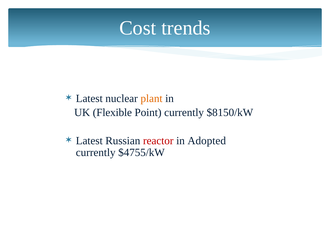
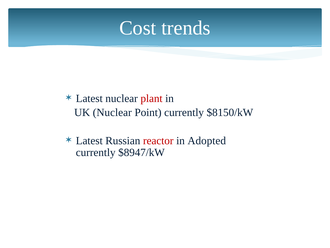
plant colour: orange -> red (152, 98)
UK Flexible: Flexible -> Nuclear (112, 112)
$4755/kW: $4755/kW -> $8947/kW (141, 152)
